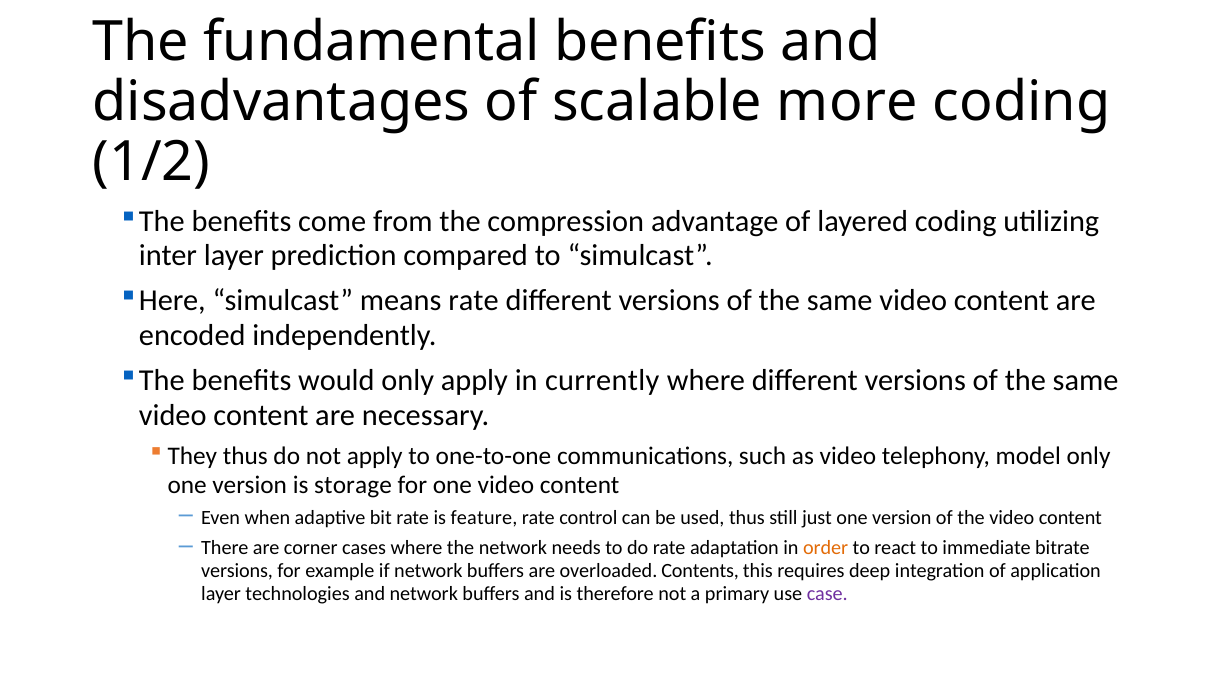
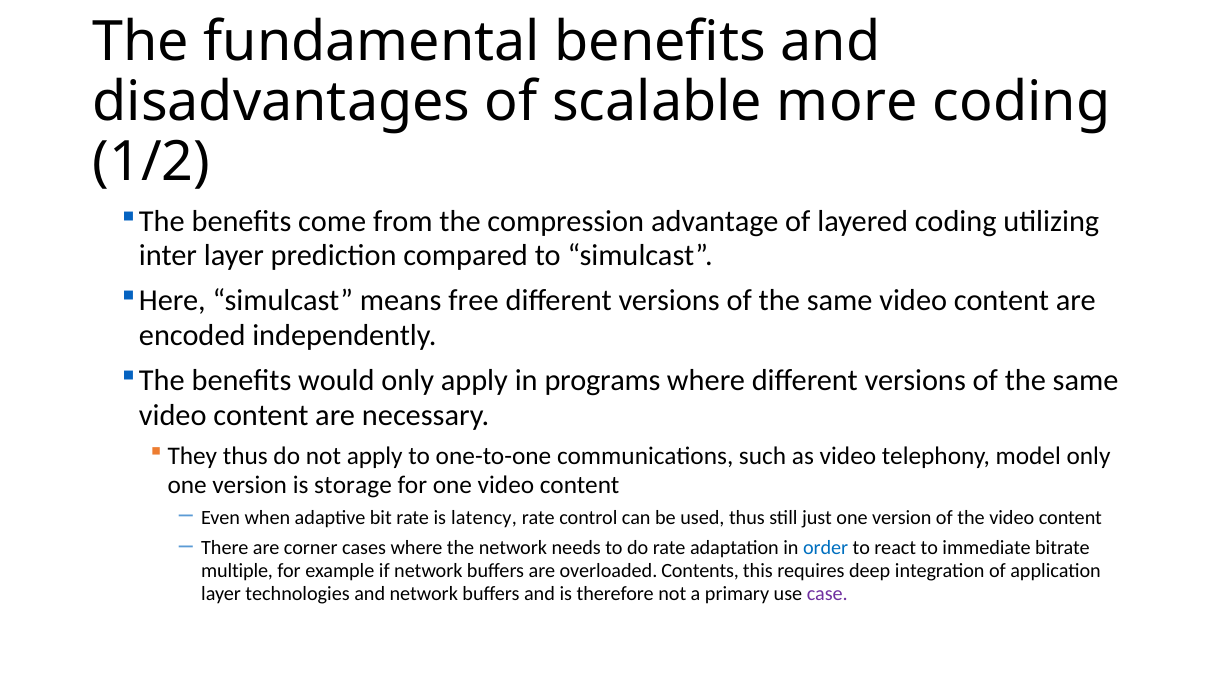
means rate: rate -> free (473, 301)
currently: currently -> programs (602, 381)
feature: feature -> latency (484, 518)
order colour: orange -> blue (826, 548)
versions: versions -> multiple (237, 571)
